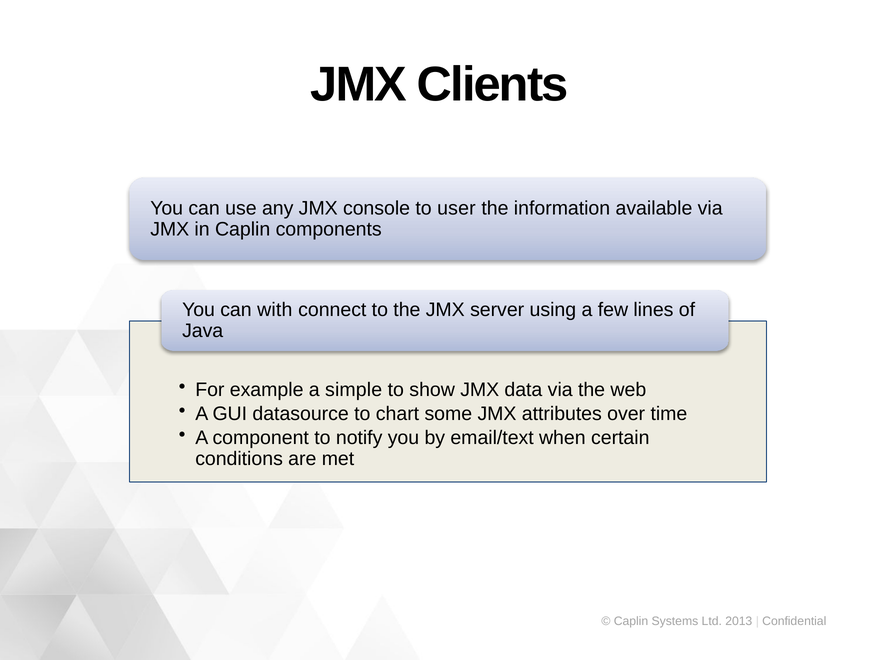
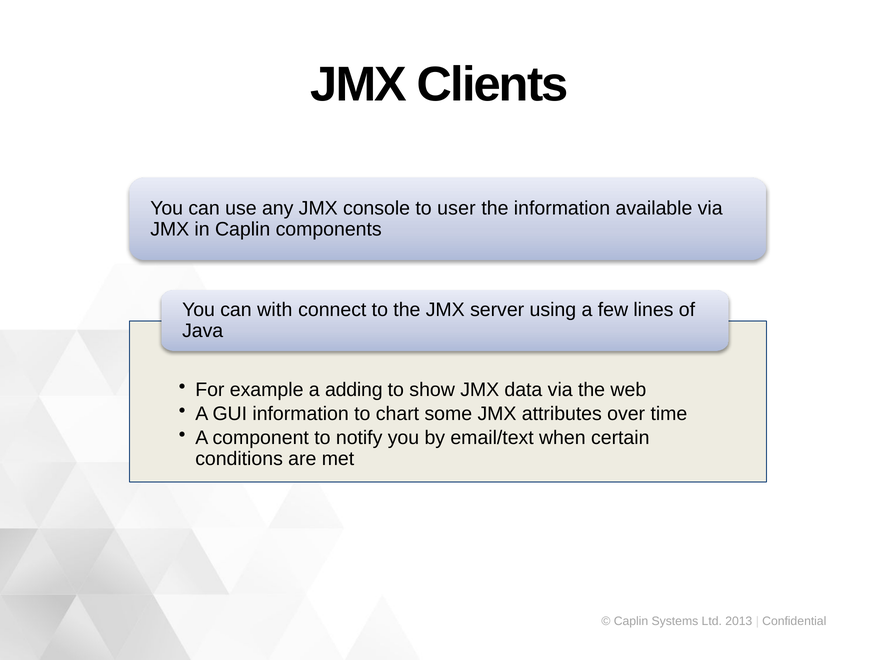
simple: simple -> adding (354, 389)
GUI datasource: datasource -> information (301, 413)
